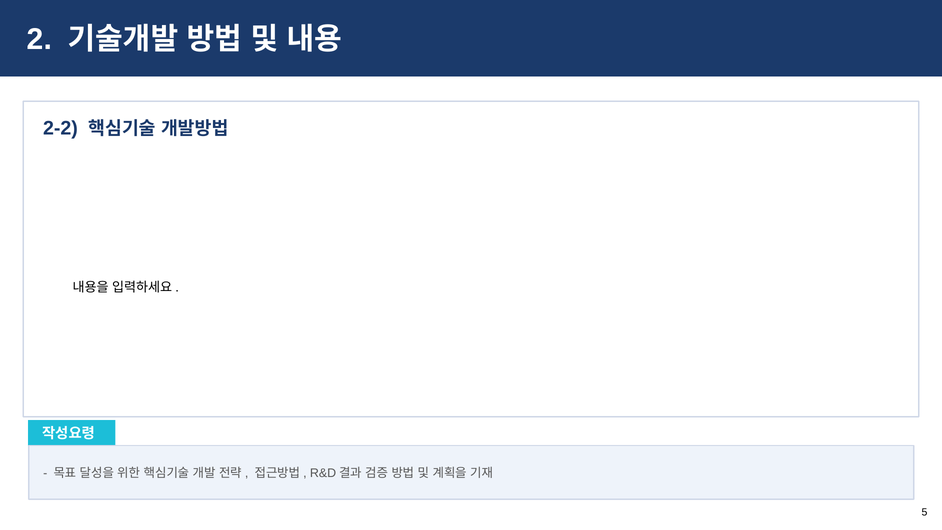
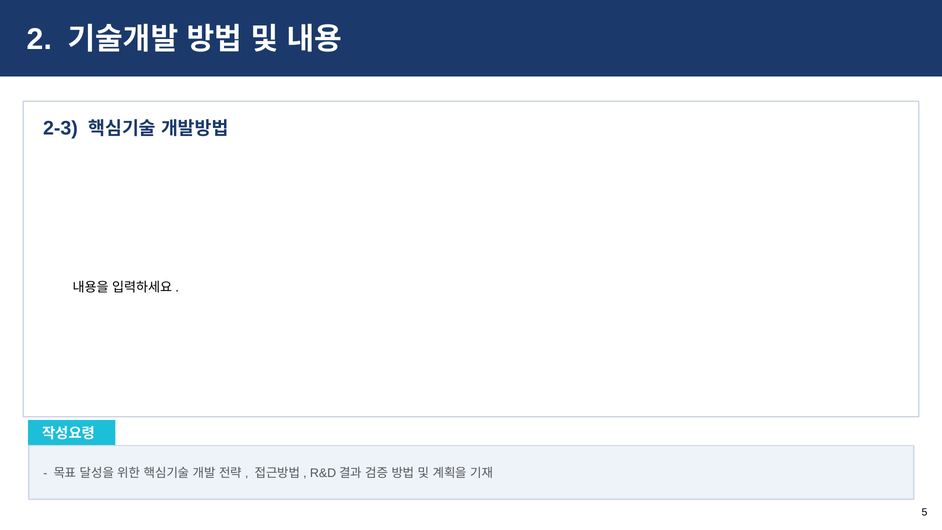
2-2: 2-2 -> 2-3 (60, 128)
